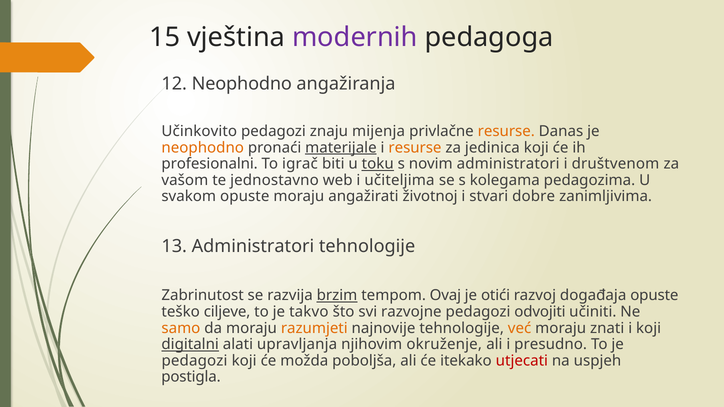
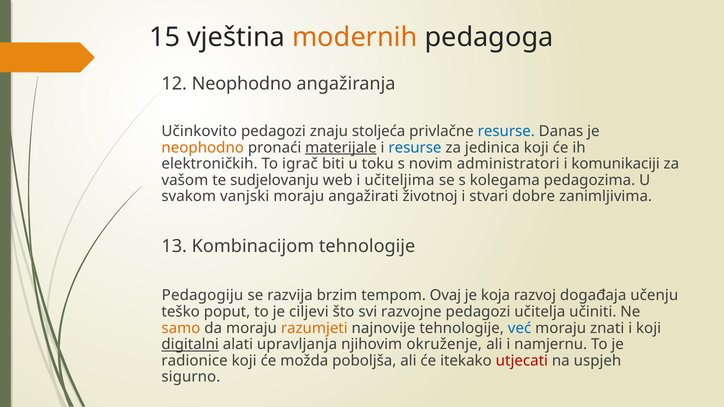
modernih colour: purple -> orange (355, 37)
mijenja: mijenja -> stoljeća (379, 131)
resurse colour: orange -> blue (506, 131)
resurse colour: orange -> blue (415, 148)
profesionalni: profesionalni -> elektroničkih (210, 164)
toku underline: present -> none (378, 164)
društvenom: društvenom -> komunikaciji (616, 164)
jednostavno: jednostavno -> sudjelovanju (275, 180)
svakom opuste: opuste -> vanjski (245, 197)
13 Administratori: Administratori -> Kombinacijom (253, 246)
Zabrinutost: Zabrinutost -> Pedagogiju (203, 296)
brzim underline: present -> none (337, 296)
otići: otići -> koja (496, 296)
događaja opuste: opuste -> učenju (654, 296)
ciljeve: ciljeve -> poput (227, 312)
takvo: takvo -> ciljevi (309, 312)
odvojiti: odvojiti -> učitelja (540, 312)
već colour: orange -> blue (520, 328)
presudno: presudno -> namjernu (551, 345)
pedagozi: pedagozi -> radionice (195, 361)
postigla: postigla -> sigurno (191, 377)
